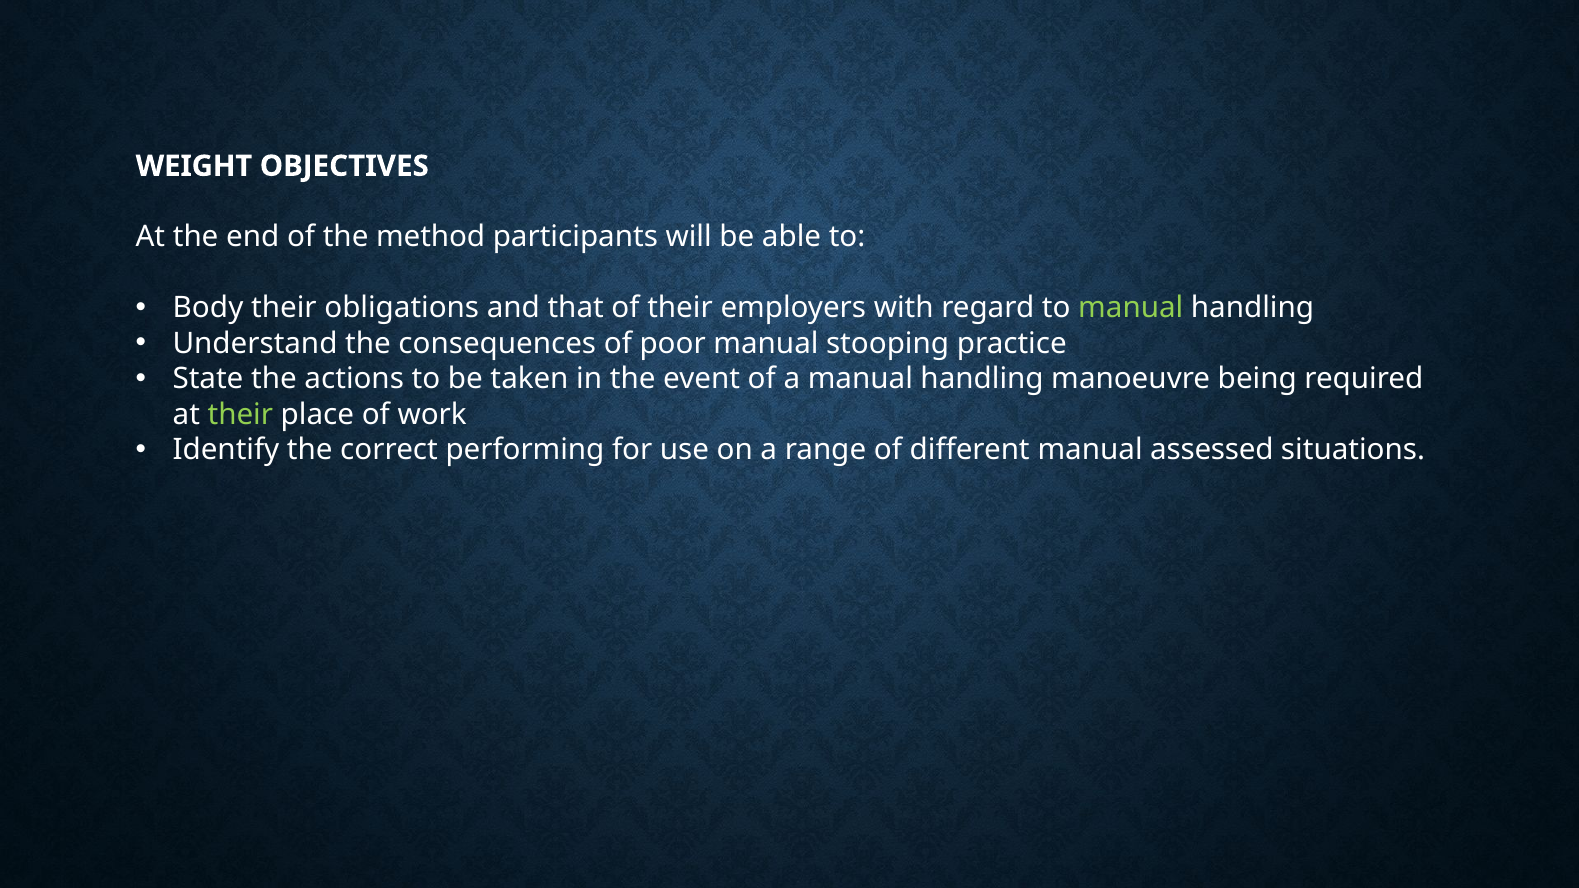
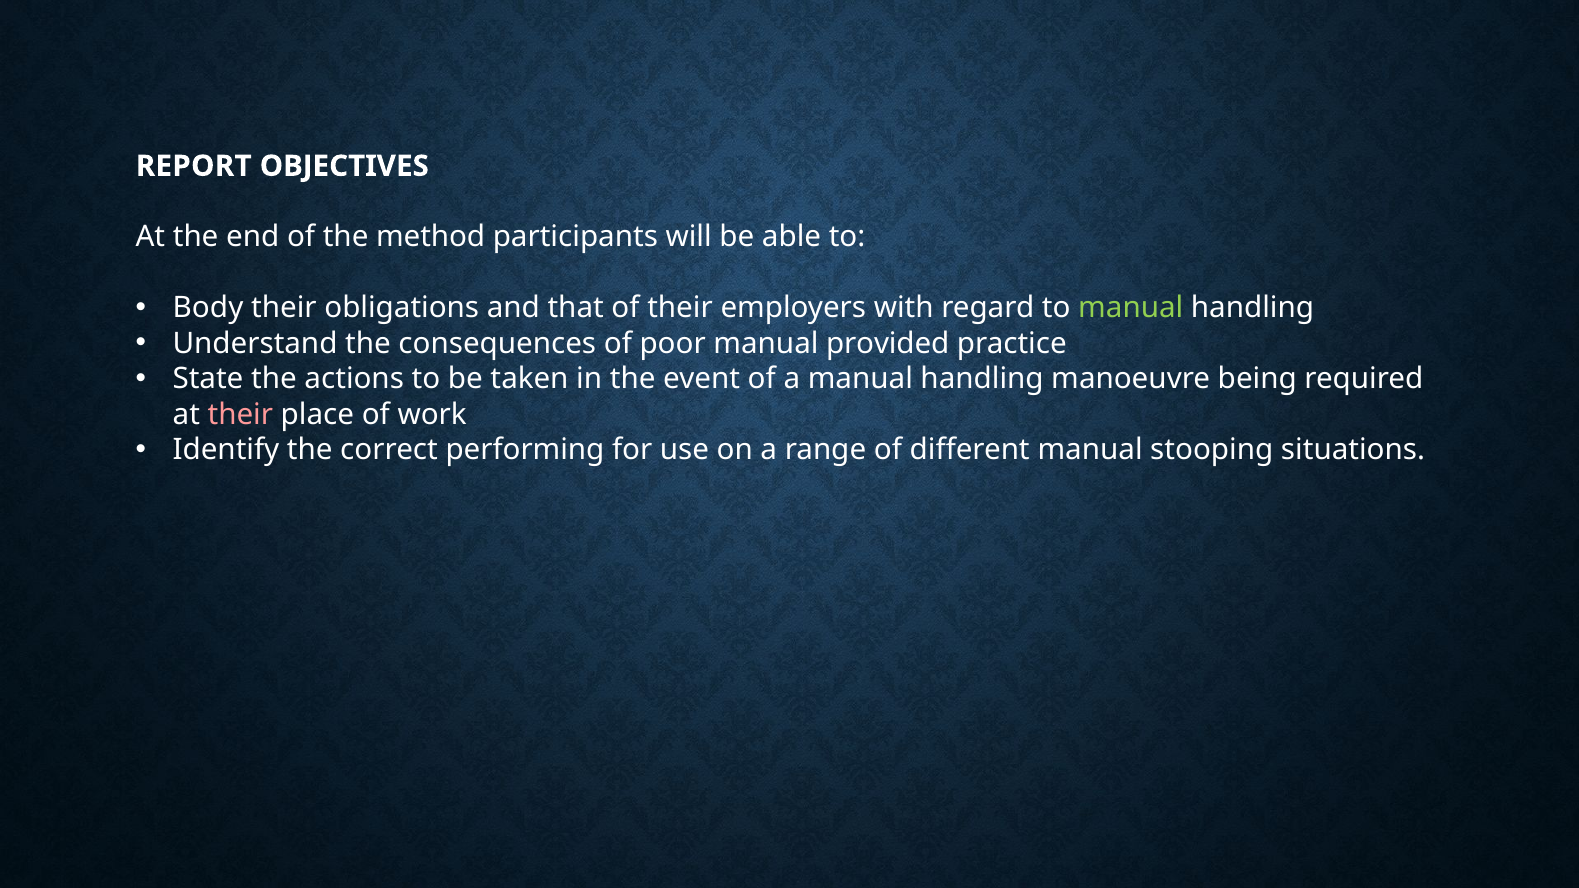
WEIGHT: WEIGHT -> REPORT (194, 166)
stooping: stooping -> provided (888, 344)
their colour: light green -> pink (240, 415)
assessed: assessed -> stooping (1212, 450)
